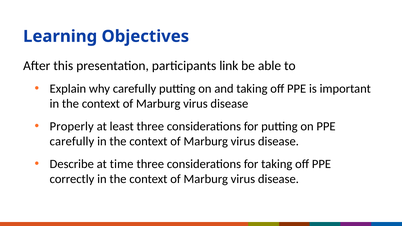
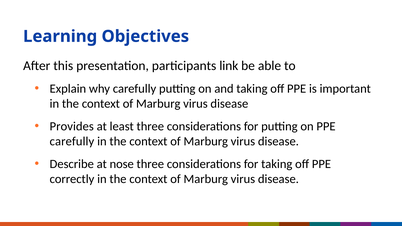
Properly: Properly -> Provides (72, 126)
time: time -> nose (122, 164)
